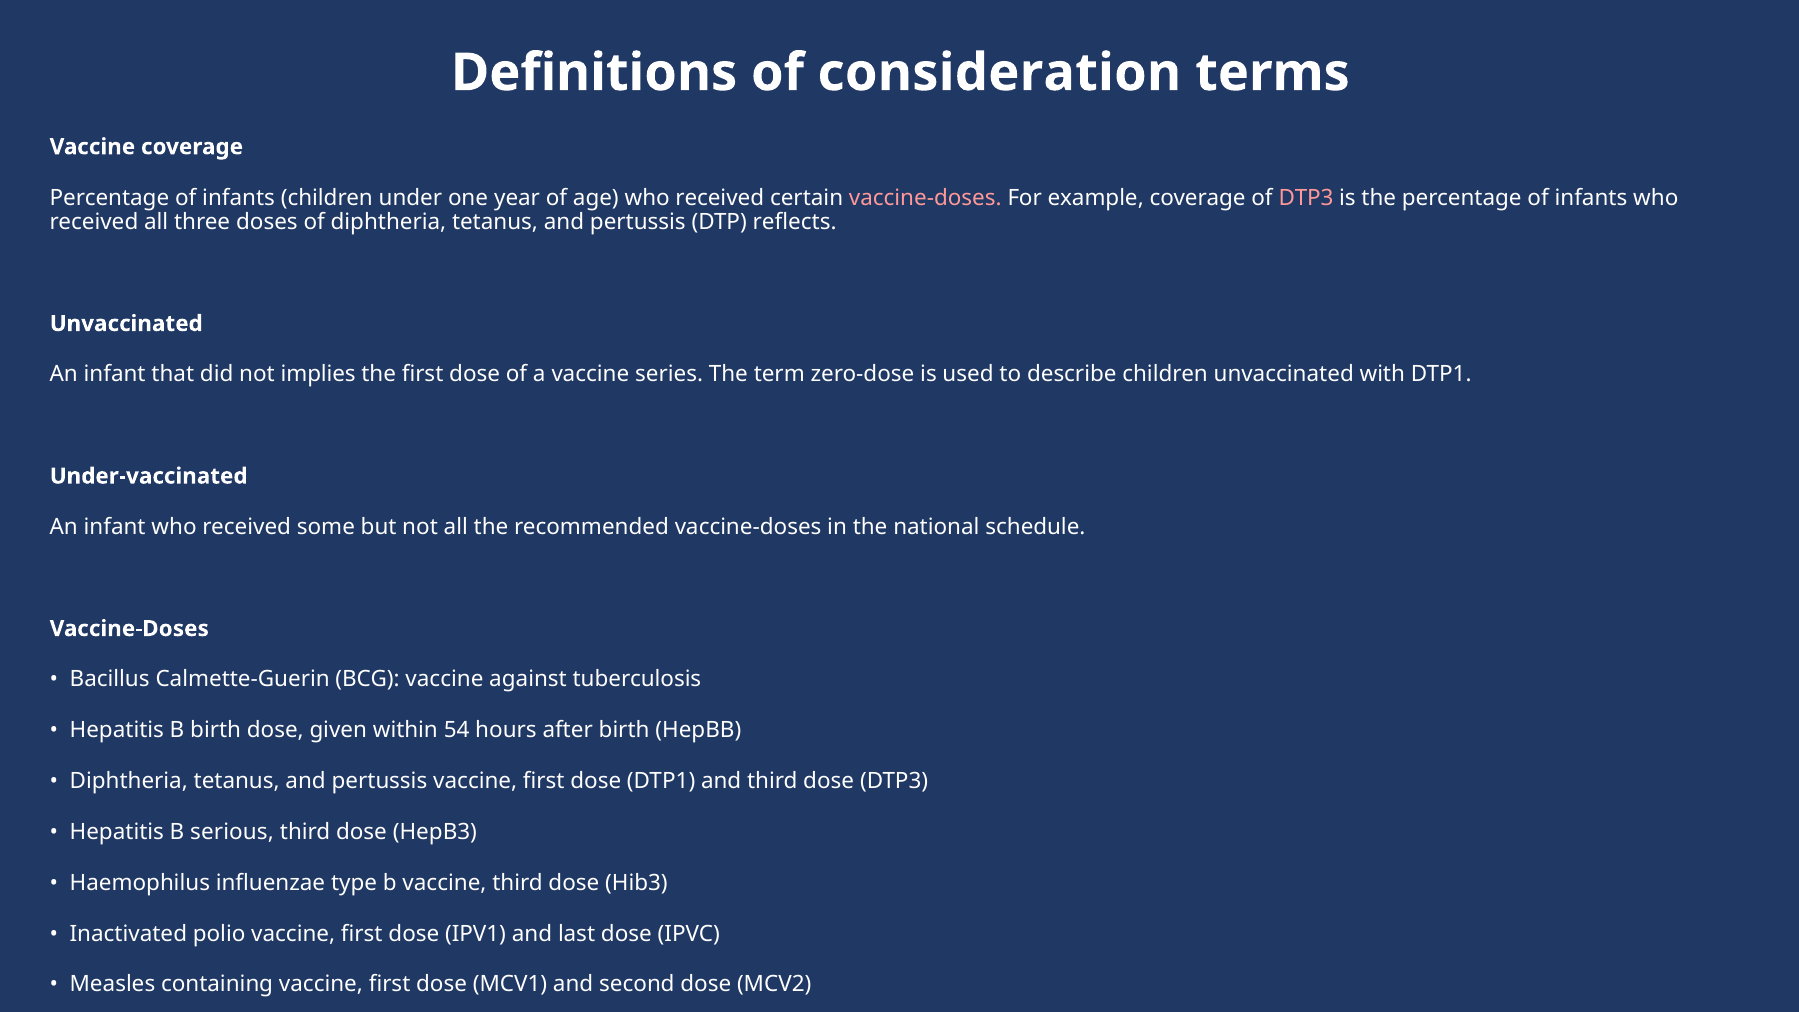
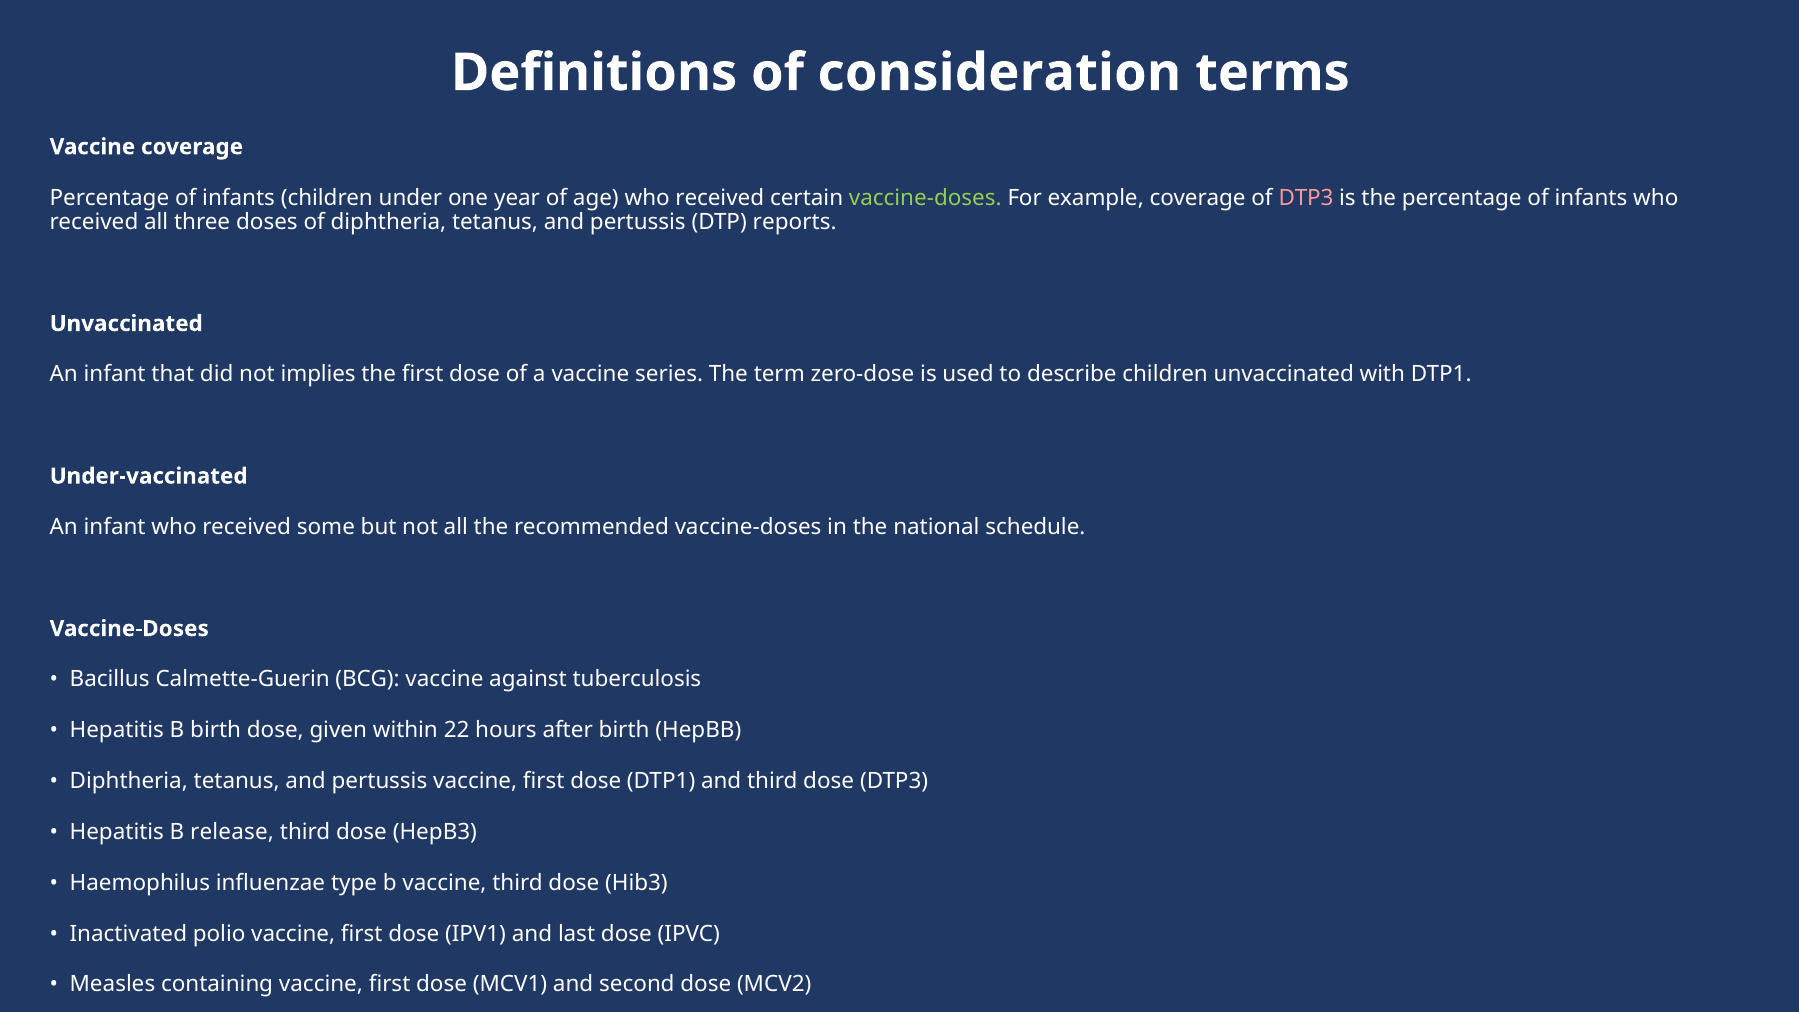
vaccine-doses colour: pink -> light green (925, 198)
reflects: reflects -> reports (795, 222)
54: 54 -> 22 (457, 730)
serious: serious -> release (232, 832)
